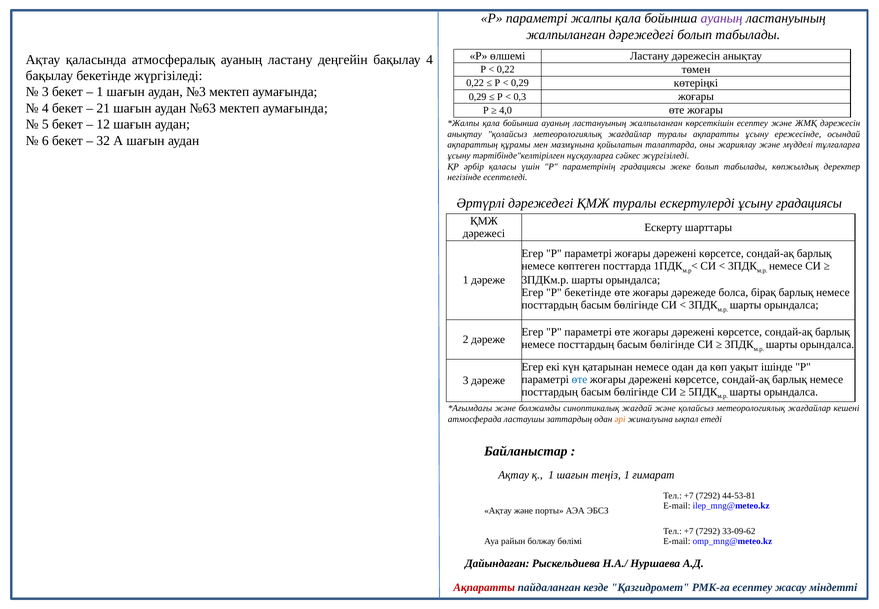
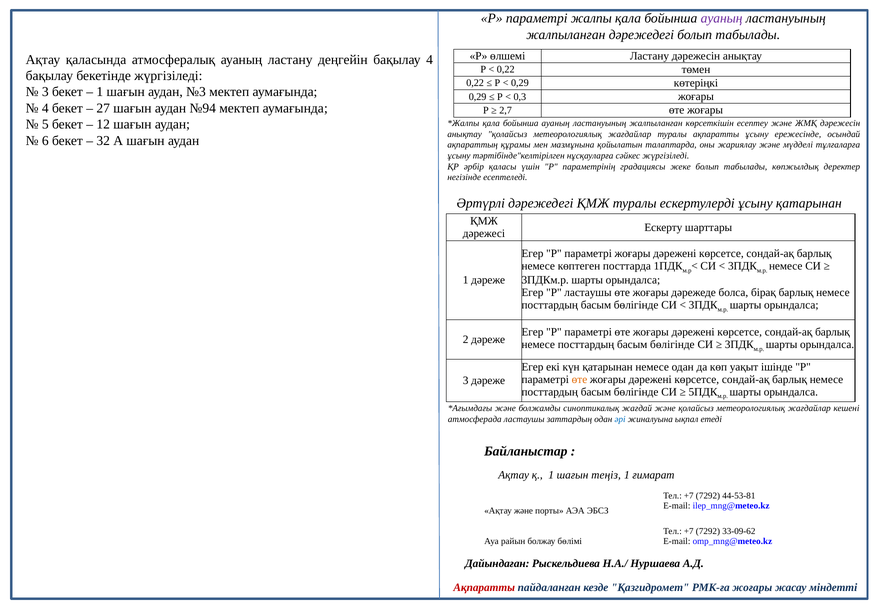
21: 21 -> 27 (103, 108)
№63: №63 -> №94 (203, 108)
4,0: 4,0 -> 2,7 (506, 110)
ұсыну градациясы: градациясы -> қатарынан (809, 203)
P бекетінде: бекетінде -> ластаушы (588, 292)
өте colour: blue -> orange (579, 379)
әрі colour: orange -> blue (620, 419)
РМК-ға есептеу: есептеу -> жоғары (752, 587)
